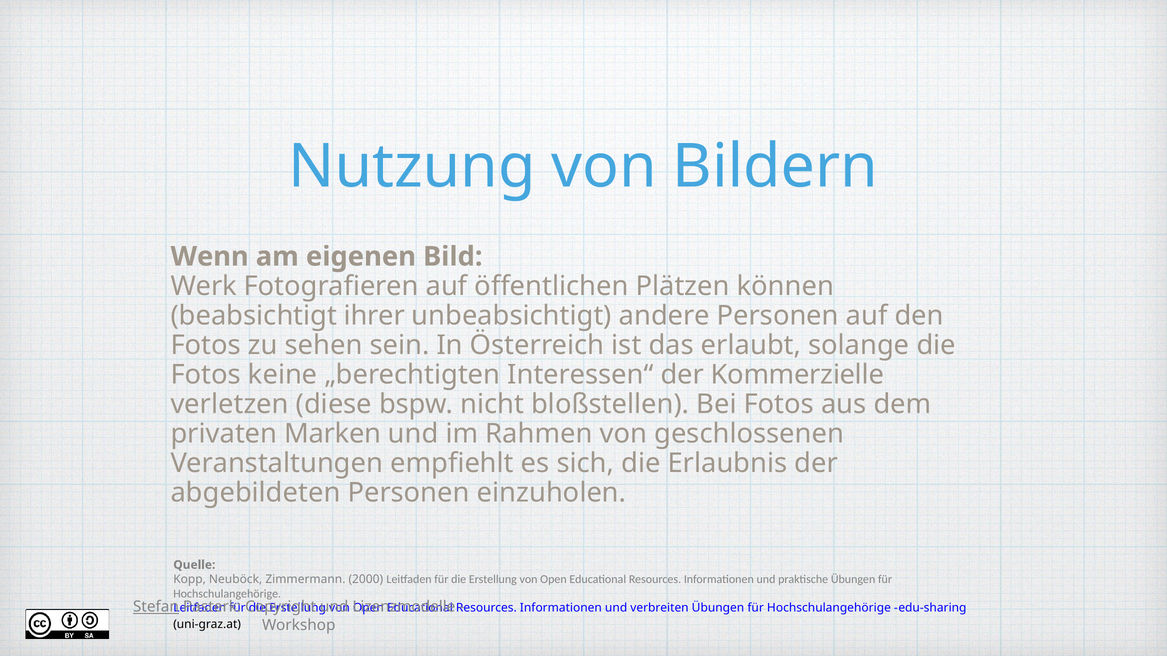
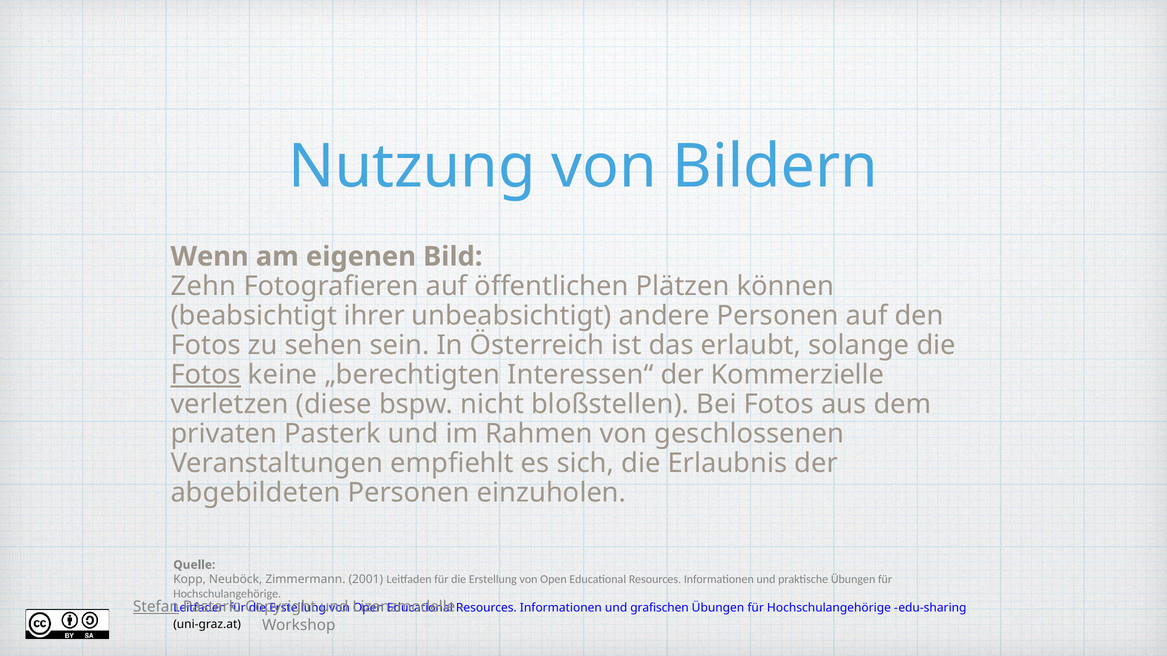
Werk: Werk -> Zehn (203, 286)
Fotos underline: none -> present (206, 375)
privaten Marken: Marken -> Pasterk (333, 434)
2000: 2000 -> 2001 (366, 580)
verbreiten: verbreiten -> grafischen (660, 608)
